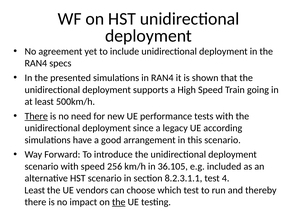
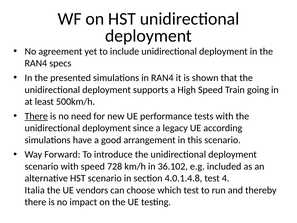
256: 256 -> 728 (115, 166)
36.105: 36.105 -> 36.102 (173, 166)
8.2.3.1.1: 8.2.3.1.1 -> 4.0.1.4.8 (183, 178)
Least: Least -> Italia (35, 190)
the underline: present -> none (119, 202)
